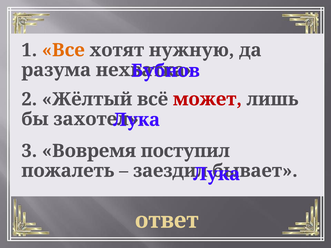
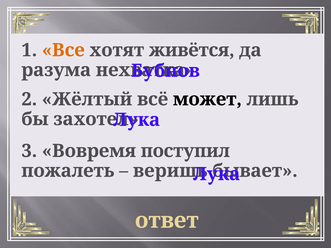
нужную: нужную -> живётся (192, 50)
может colour: red -> black (207, 99)
заездил: заездил -> веришь (170, 171)
